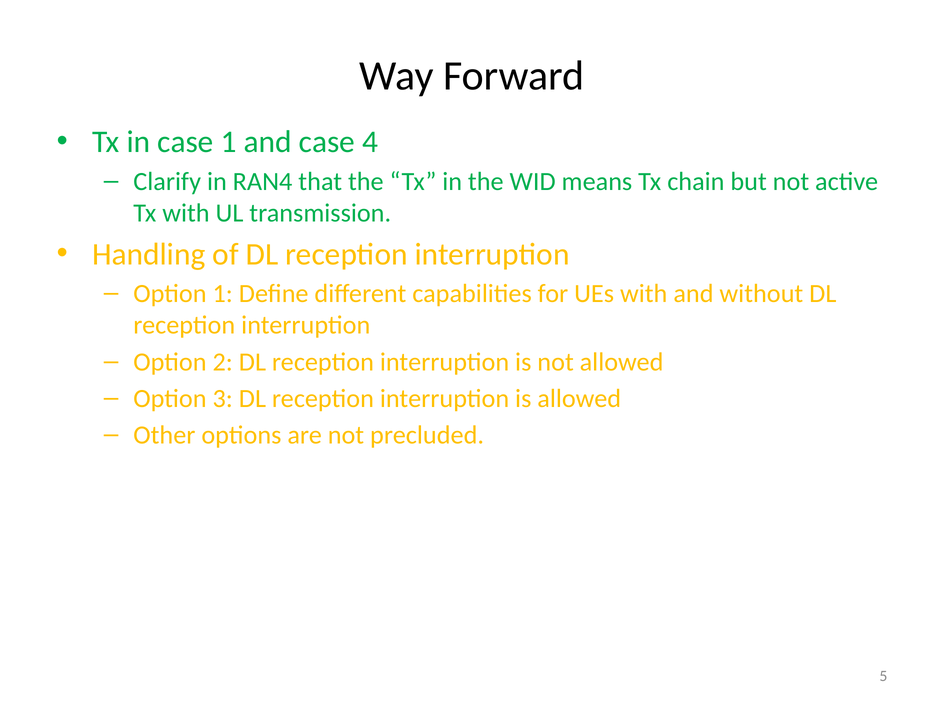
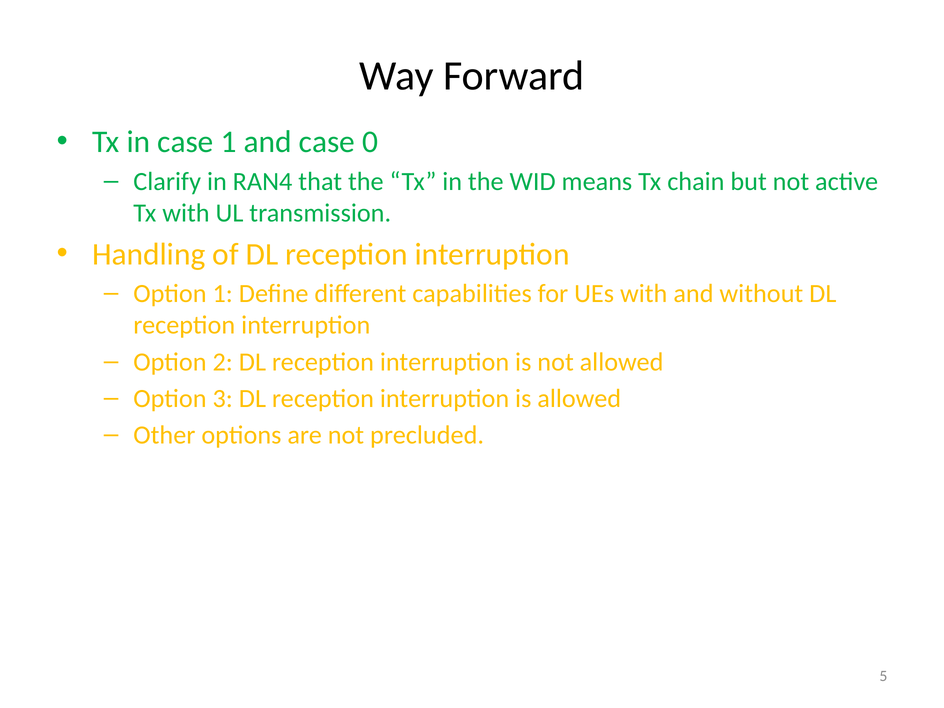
4: 4 -> 0 (370, 142)
